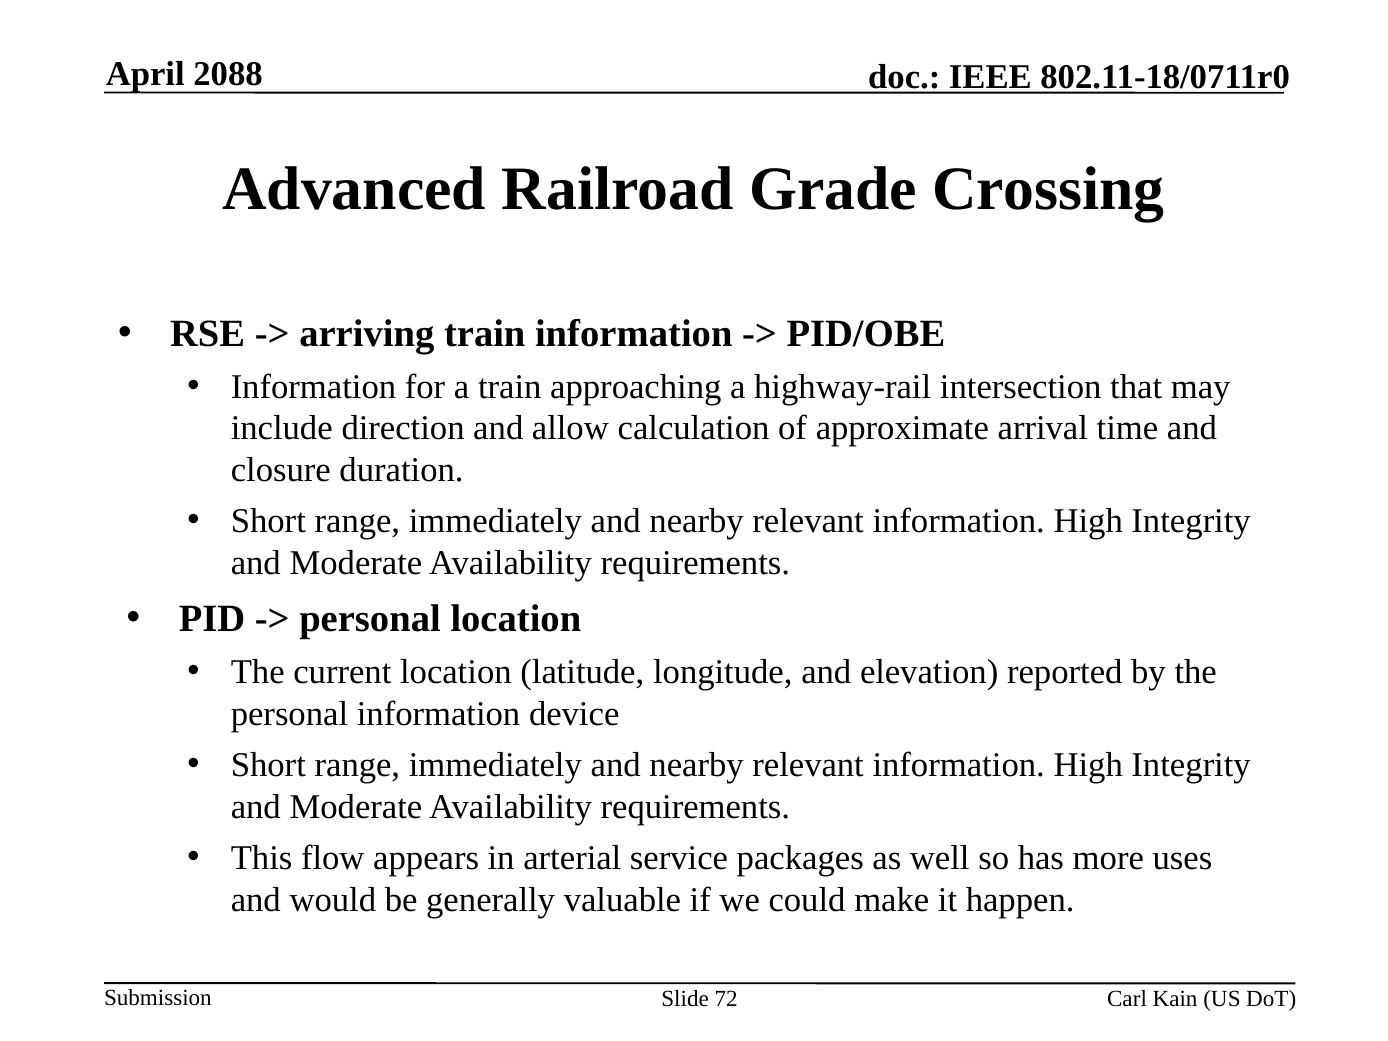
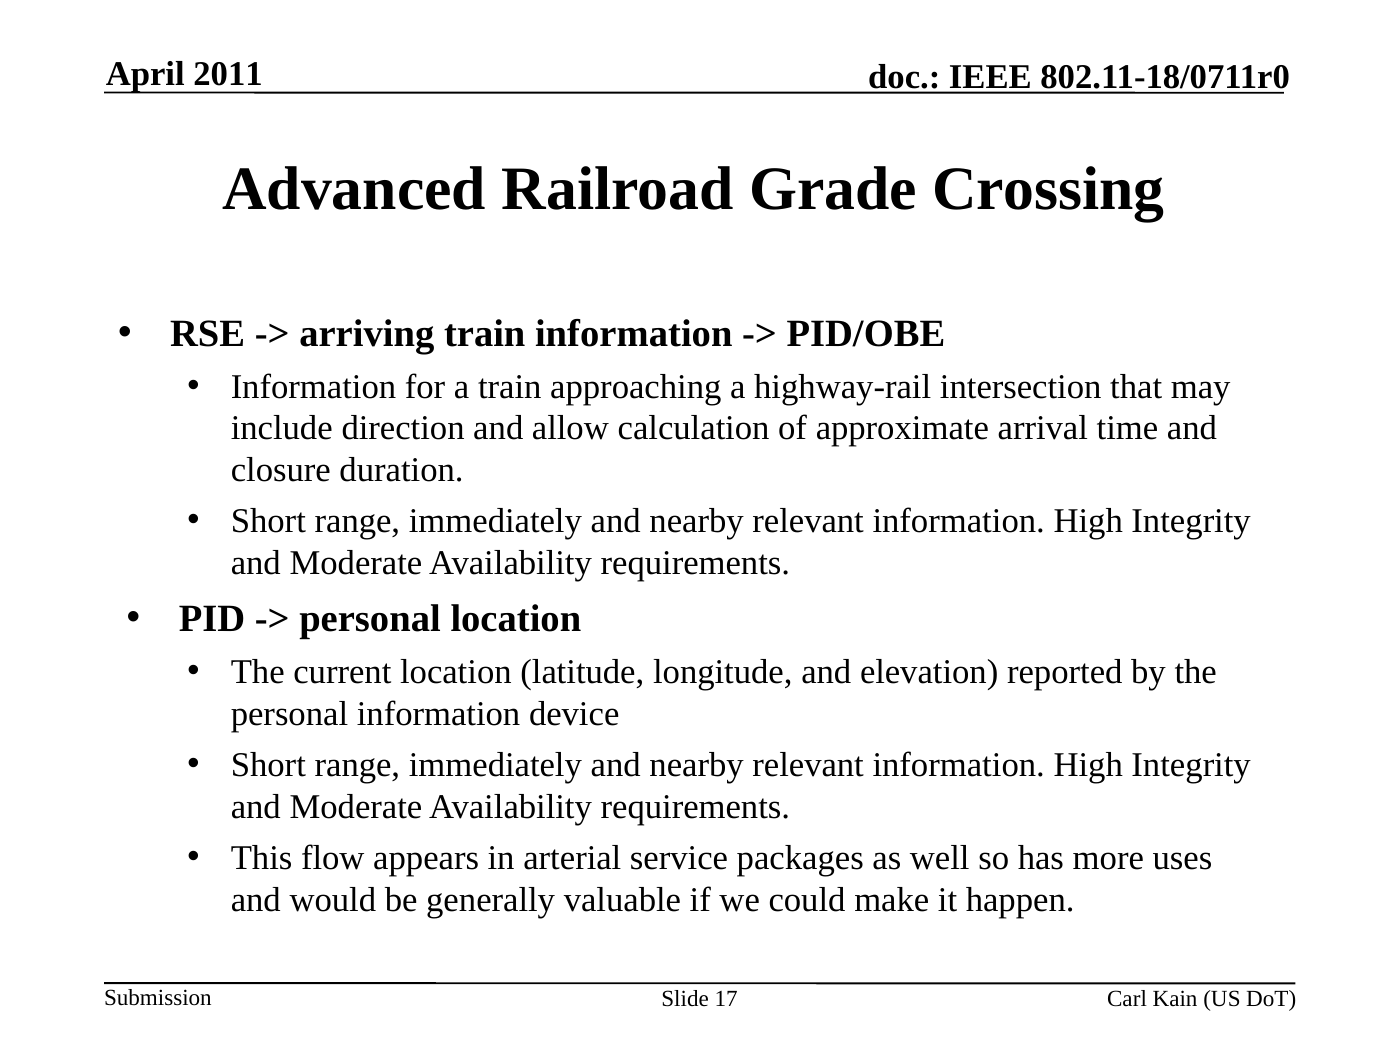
2088: 2088 -> 2011 (228, 74)
72: 72 -> 17 (726, 998)
